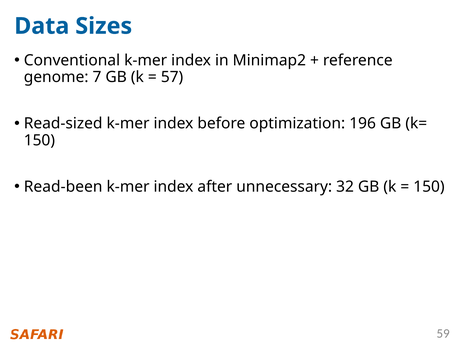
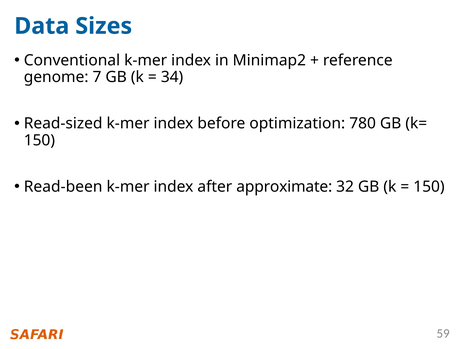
57: 57 -> 34 (172, 77)
196: 196 -> 780 (363, 124)
unnecessary: unnecessary -> approximate (284, 187)
